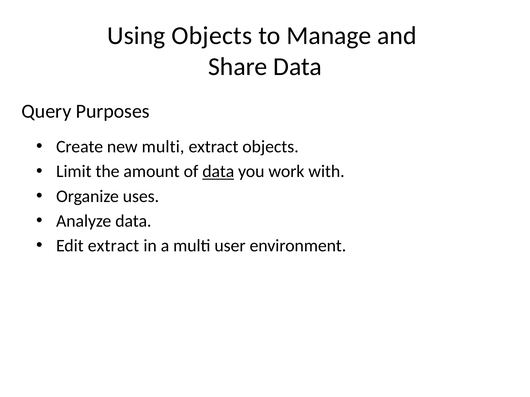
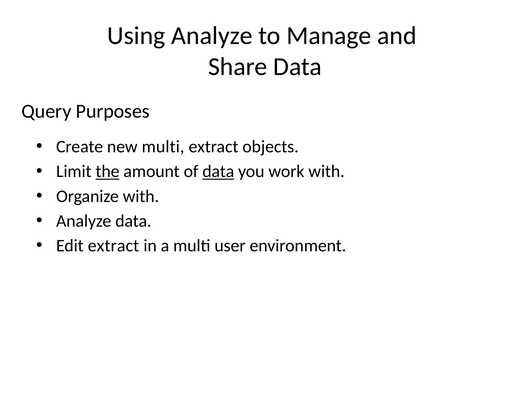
Using Objects: Objects -> Analyze (212, 36)
the underline: none -> present (107, 172)
Organize uses: uses -> with (141, 196)
